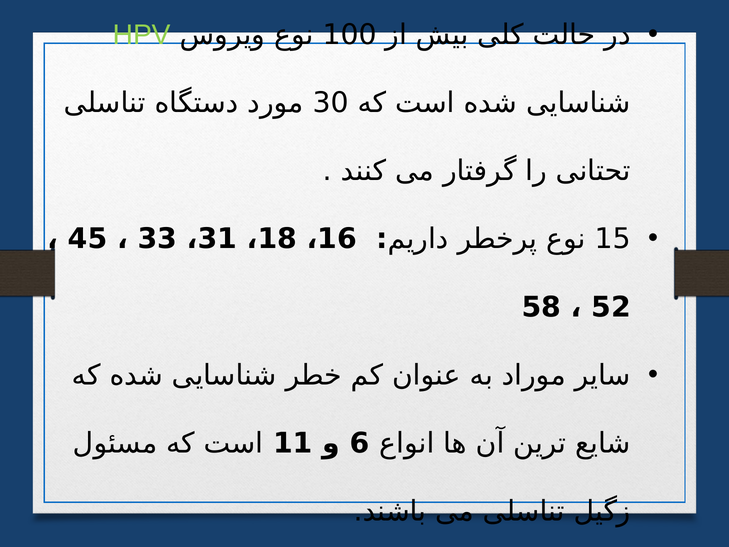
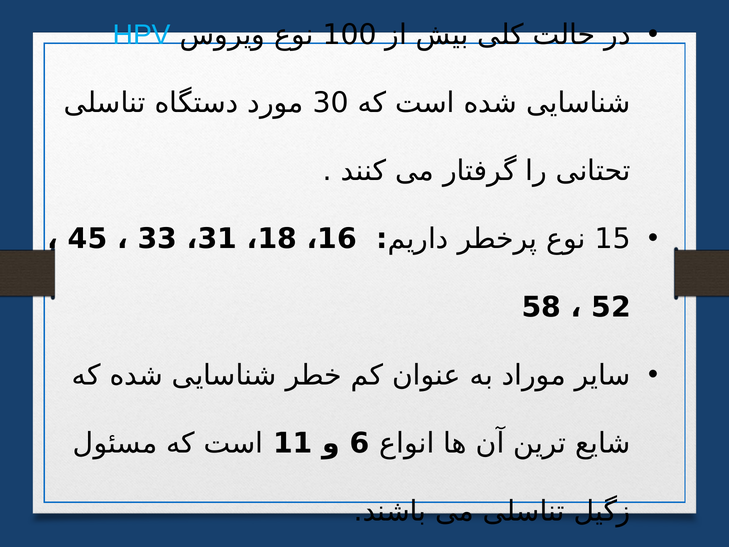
HPV colour: light green -> light blue (142, 35)
